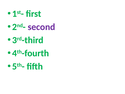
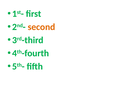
second colour: purple -> orange (41, 27)
